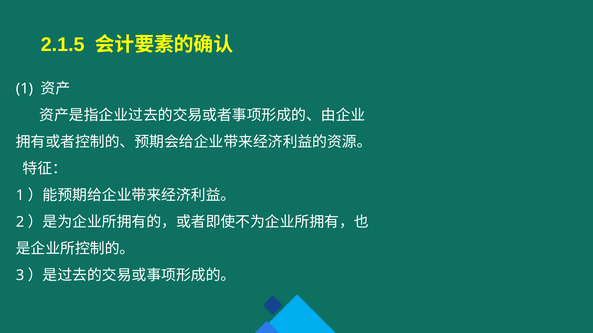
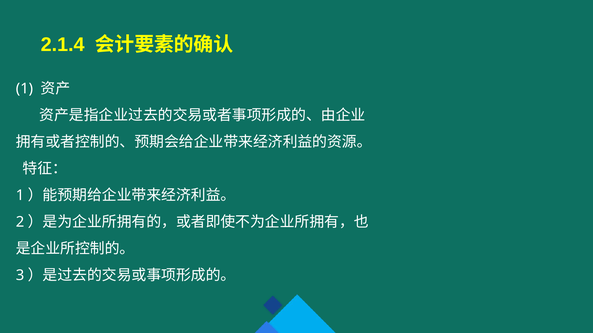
2.1.5: 2.1.5 -> 2.1.4 (63, 45)
